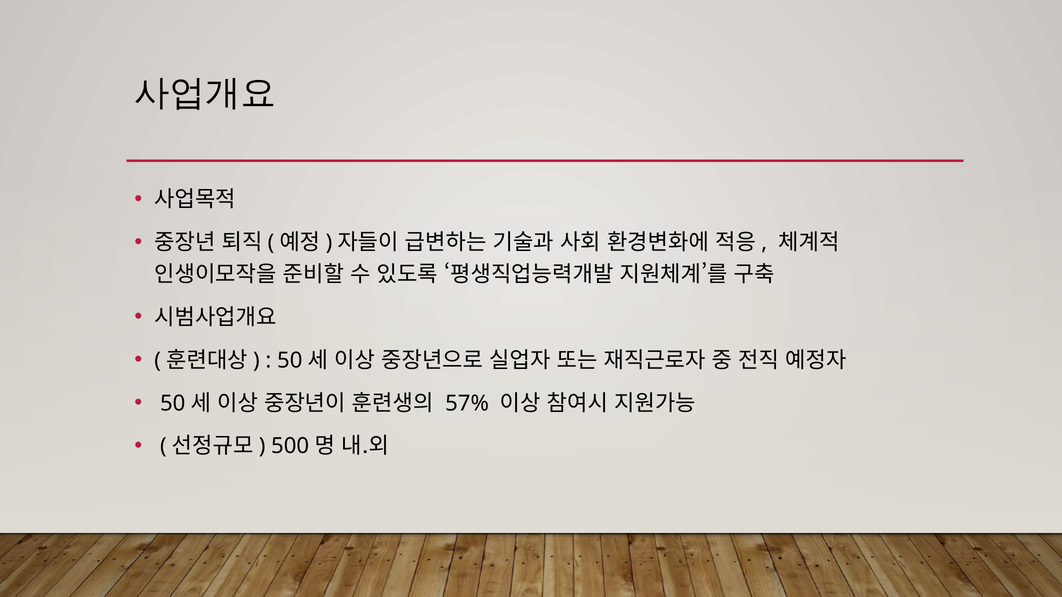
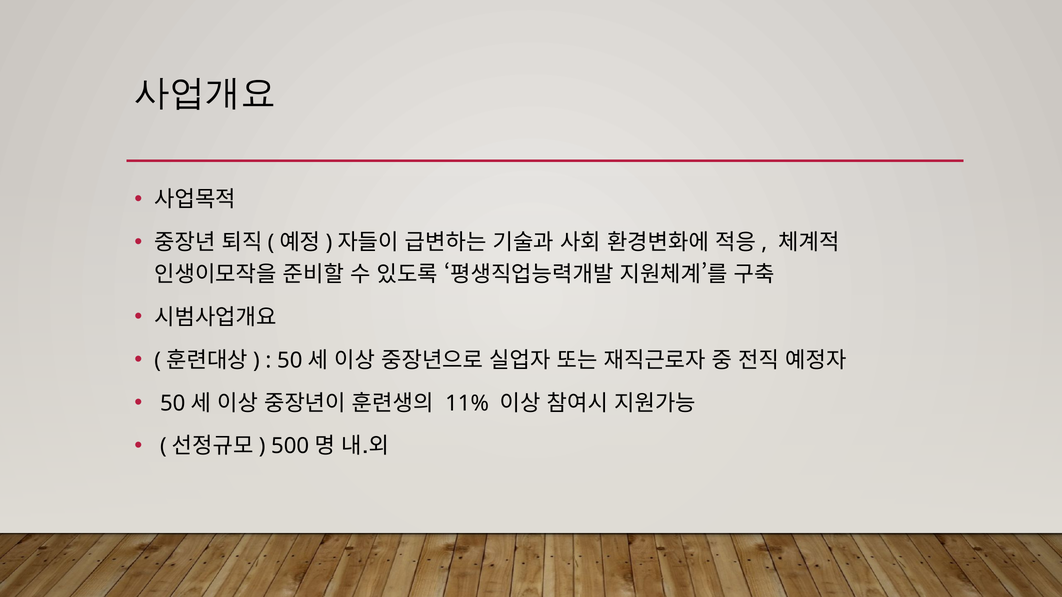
57%: 57% -> 11% (467, 403)
